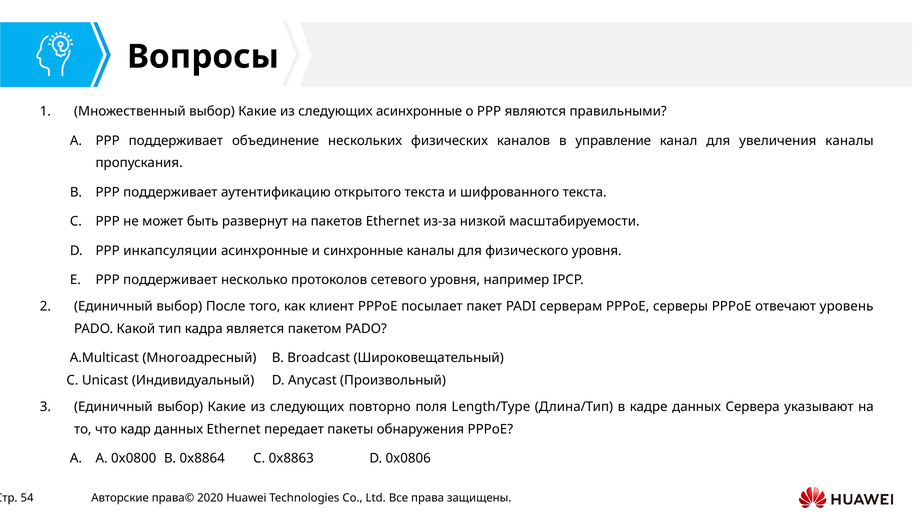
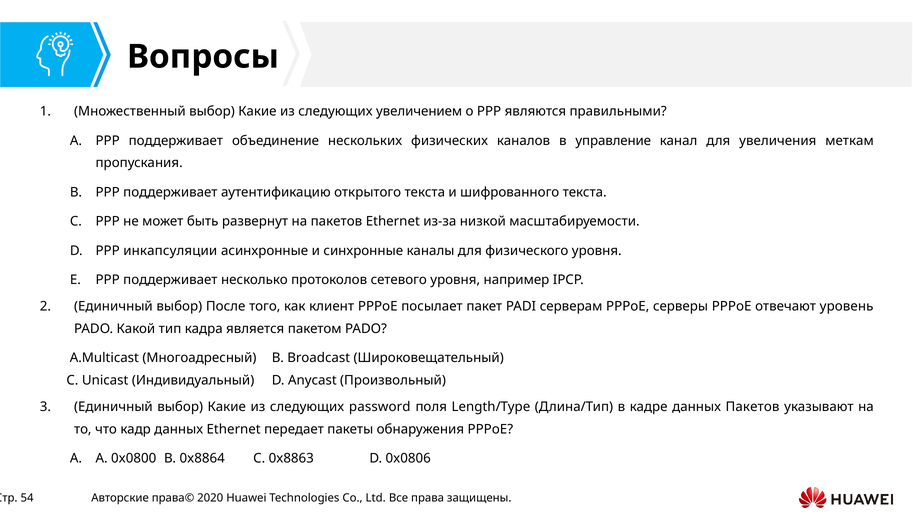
следующих асинхронные: асинхронные -> увеличением (419, 111)
увеличения каналы: каналы -> меткам (850, 141)
повторно: повторно -> password (380, 407)
данных Сервера: Сервера -> Пакетов (753, 407)
